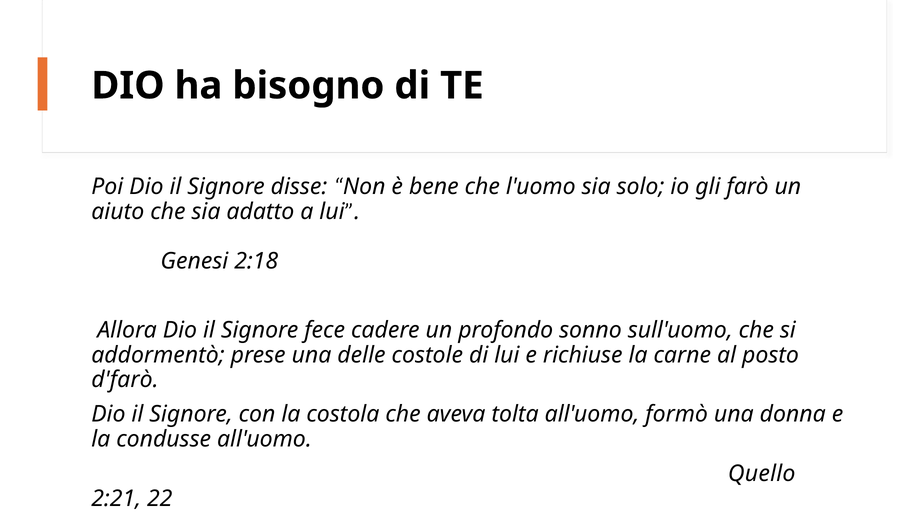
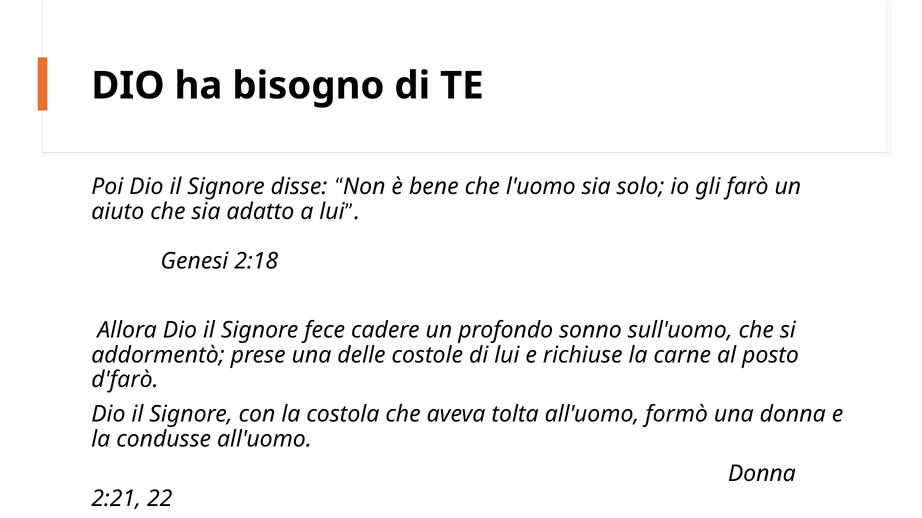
Quello: Quello -> Donna (762, 474)
